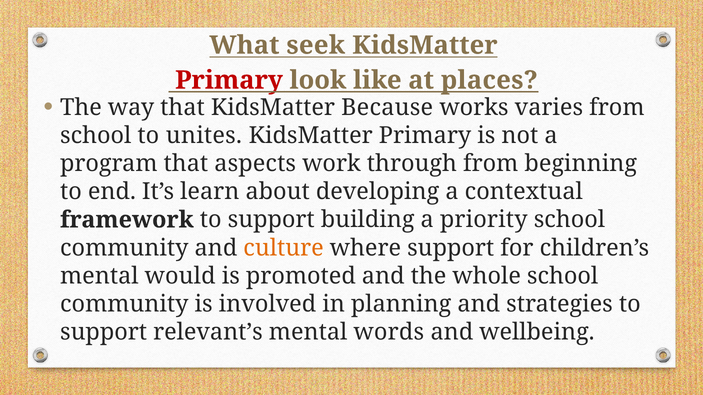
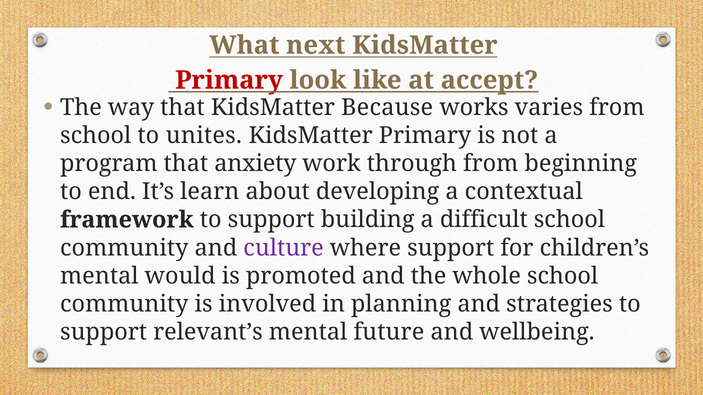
seek: seek -> next (316, 45)
places: places -> accept (489, 80)
aspects: aspects -> anxiety (255, 164)
priority: priority -> difficult (484, 220)
culture colour: orange -> purple (284, 248)
words: words -> future (389, 333)
